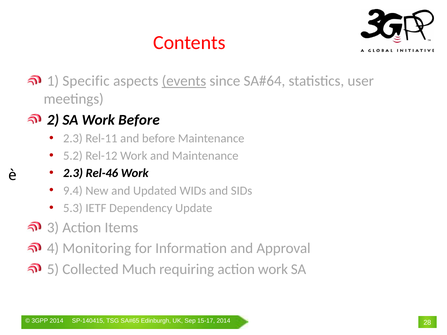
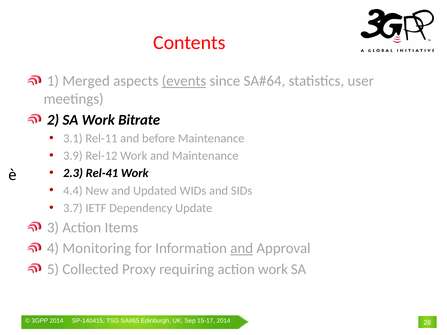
Specific: Specific -> Merged (86, 81)
Work Before: Before -> Bitrate (139, 120)
2.3: 2.3 -> 3.1 (73, 139)
5.2: 5.2 -> 3.9 (73, 156)
Rel-46: Rel-46 -> Rel-41 (102, 173)
9.4: 9.4 -> 4.4 (73, 191)
5.3: 5.3 -> 3.7 (73, 208)
and underline: none -> present (242, 249)
Much: Much -> Proxy (139, 269)
